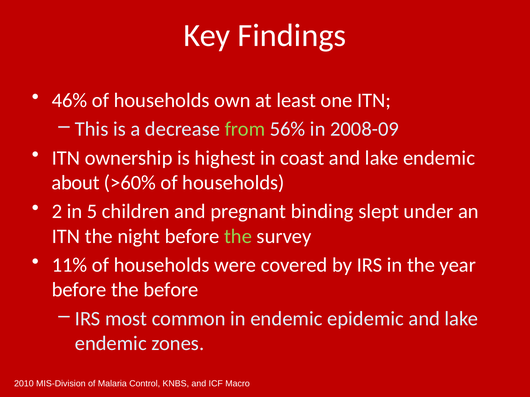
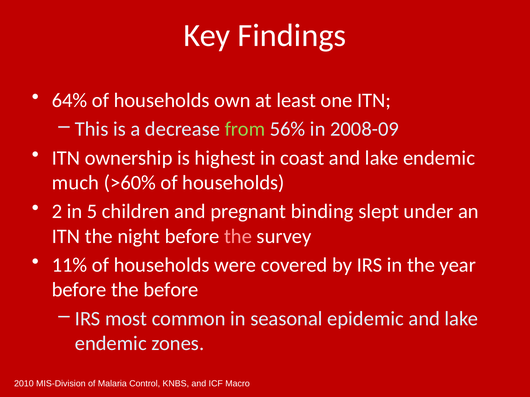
46%: 46% -> 64% (69, 100)
about: about -> much (75, 183)
the colour: light green -> pink (238, 237)
in endemic: endemic -> seasonal (286, 319)
